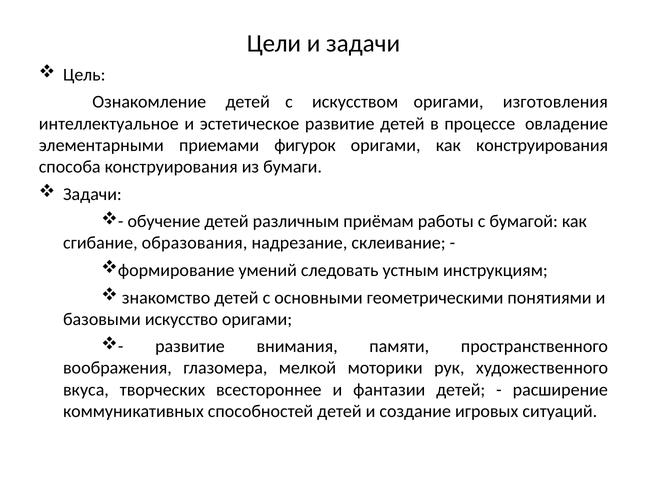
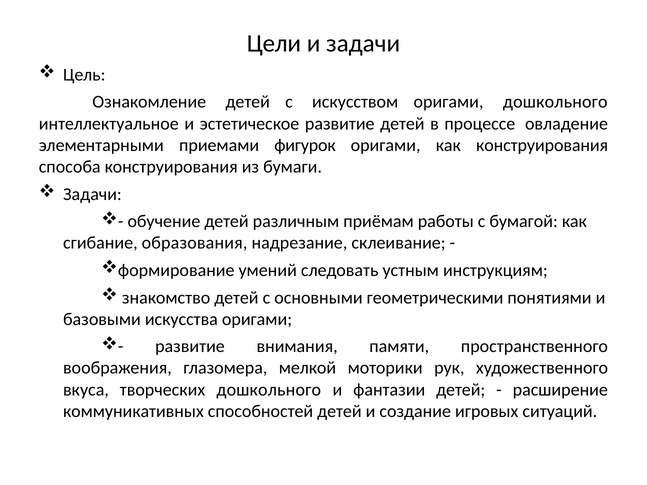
оригами изготовления: изготовления -> дошкольного (555, 102)
искусство: искусство -> искусства (181, 319)
творческих всестороннее: всестороннее -> дошкольного (269, 390)
